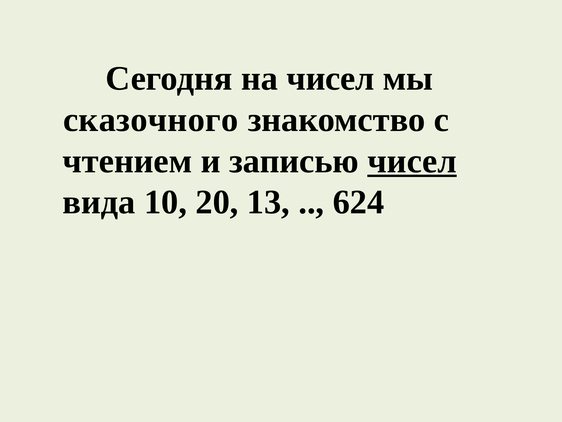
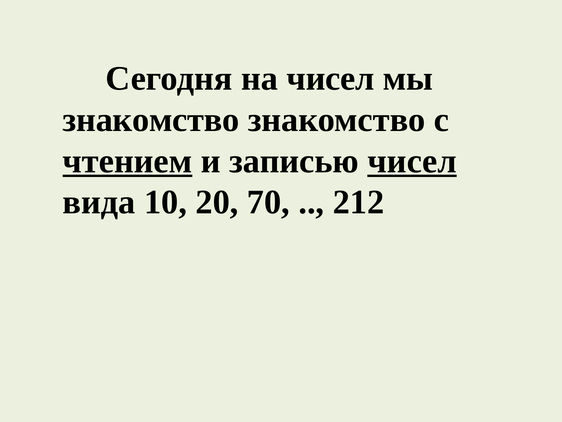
сказочного: сказочного -> знакомство (151, 120)
чтением underline: none -> present (127, 161)
13: 13 -> 70 (268, 202)
624: 624 -> 212 (359, 202)
